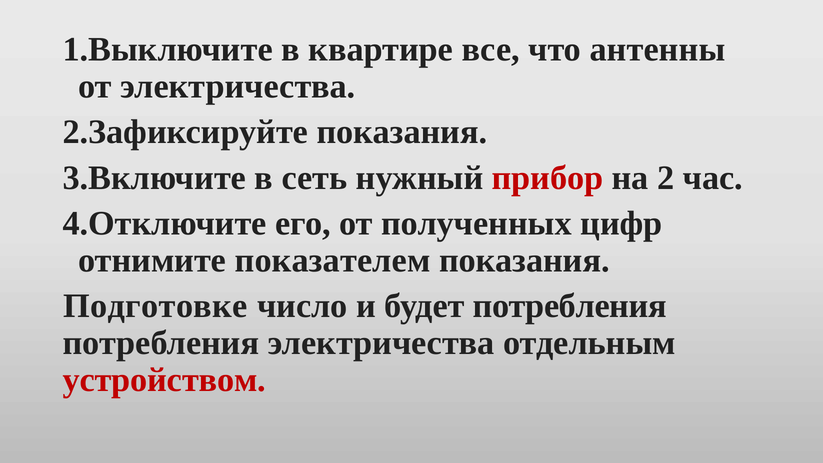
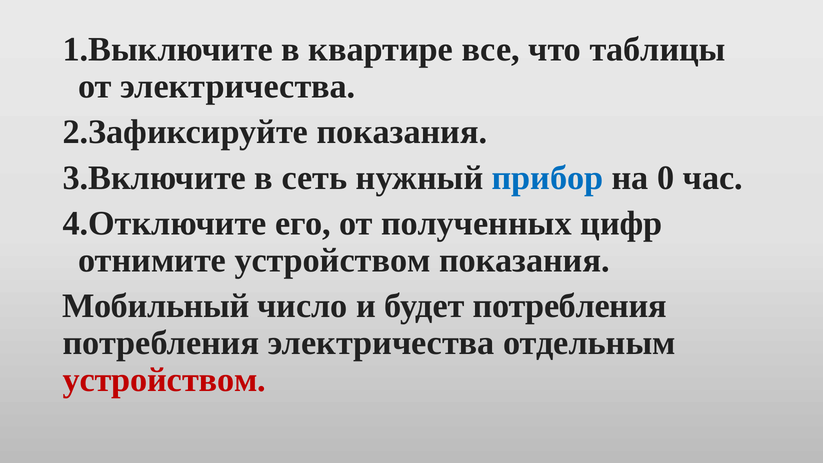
антенны: антенны -> таблицы (658, 49)
прибор colour: red -> blue (548, 178)
2: 2 -> 0 (666, 178)
отнимите показателем: показателем -> устройством (333, 260)
Подготовке: Подготовке -> Мобильный (156, 306)
